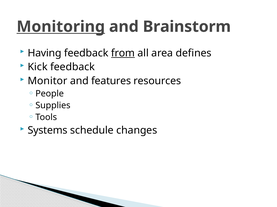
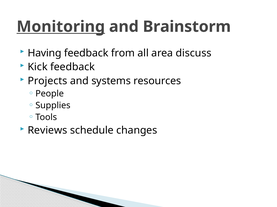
from underline: present -> none (123, 53)
defines: defines -> discuss (194, 53)
Monitor: Monitor -> Projects (47, 81)
features: features -> systems (111, 81)
Systems: Systems -> Reviews (47, 131)
